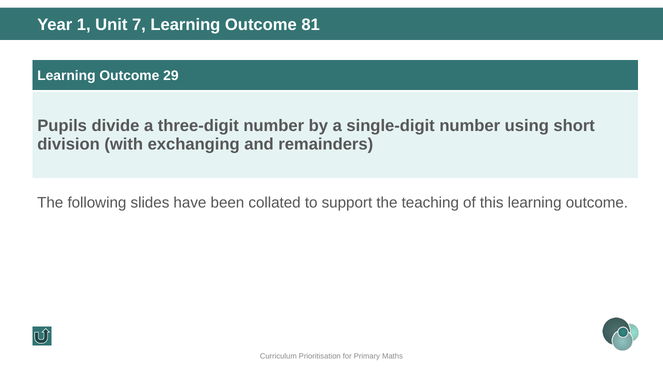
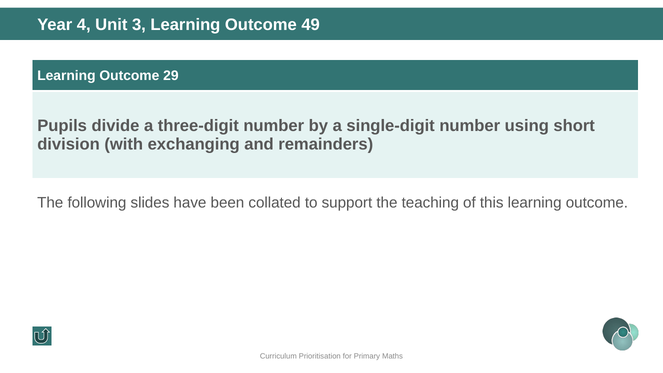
1: 1 -> 4 (84, 25)
7: 7 -> 3 (139, 25)
81: 81 -> 49 (311, 25)
